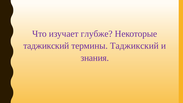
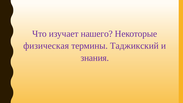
глубже: глубже -> нашего (97, 34)
таджикский: таджикский -> физическая (46, 46)
